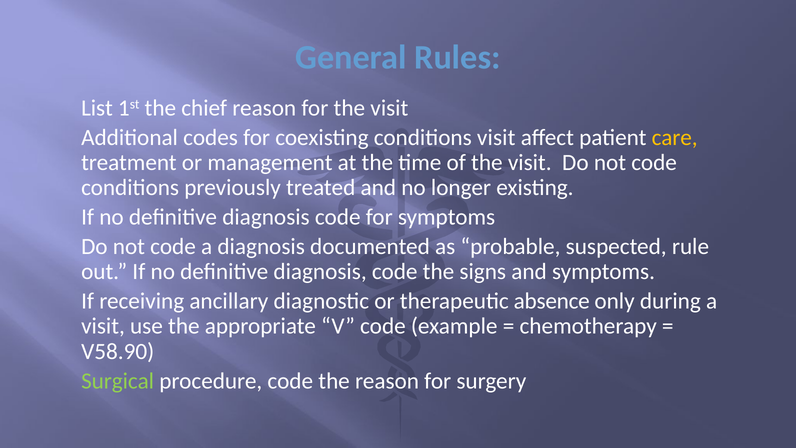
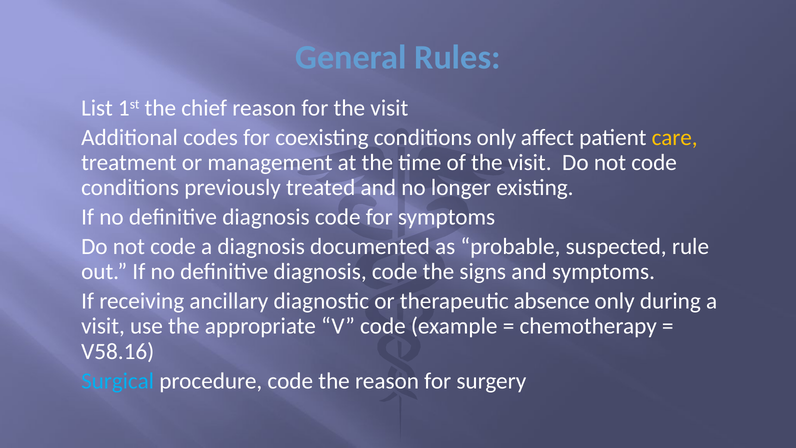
conditions visit: visit -> only (496, 137)
V58.90: V58.90 -> V58.16 (118, 351)
Surgical colour: light green -> light blue (118, 381)
